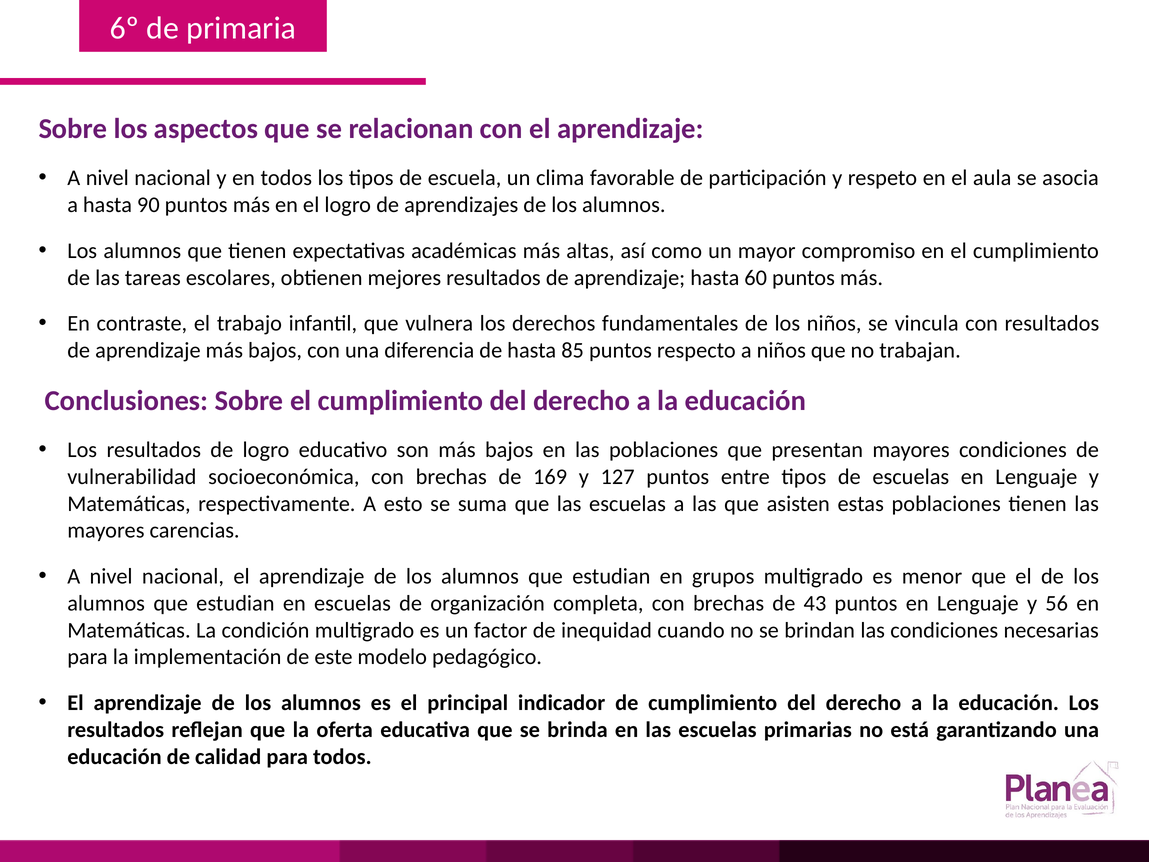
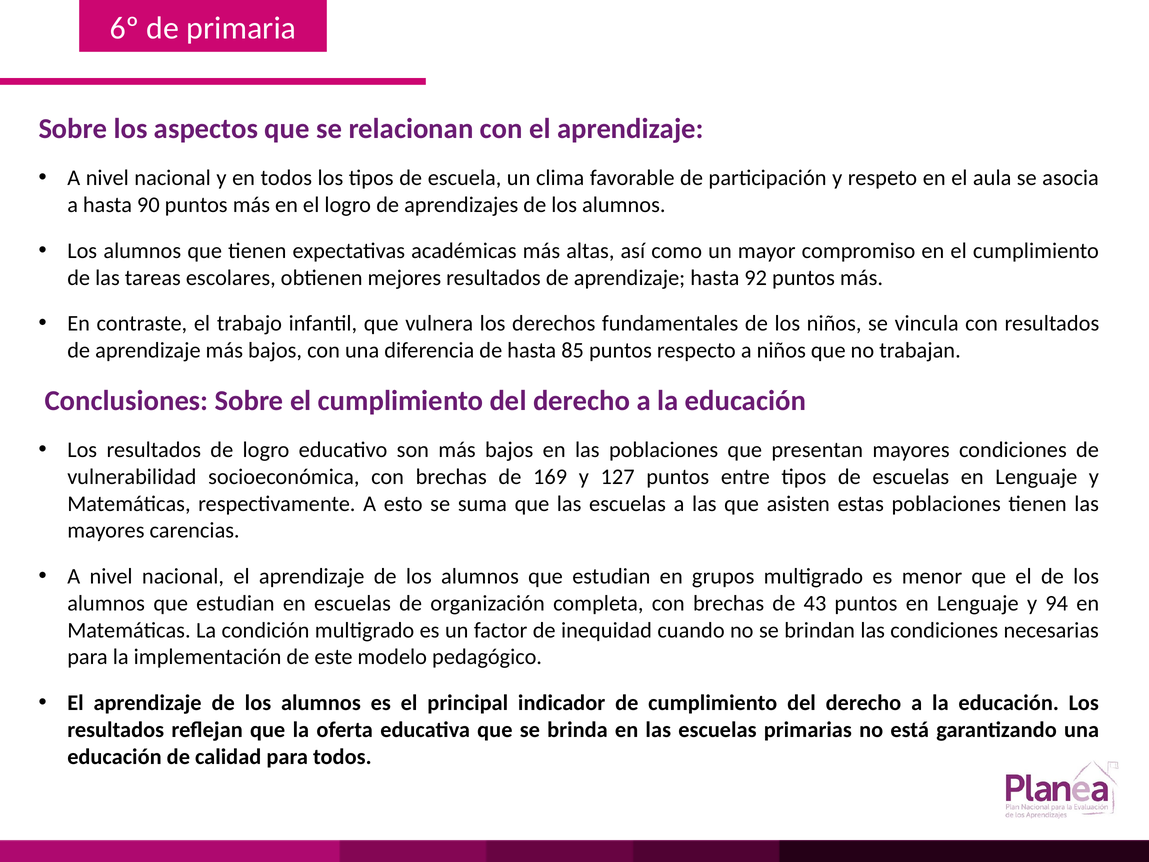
60: 60 -> 92 (756, 278)
56: 56 -> 94 (1057, 603)
